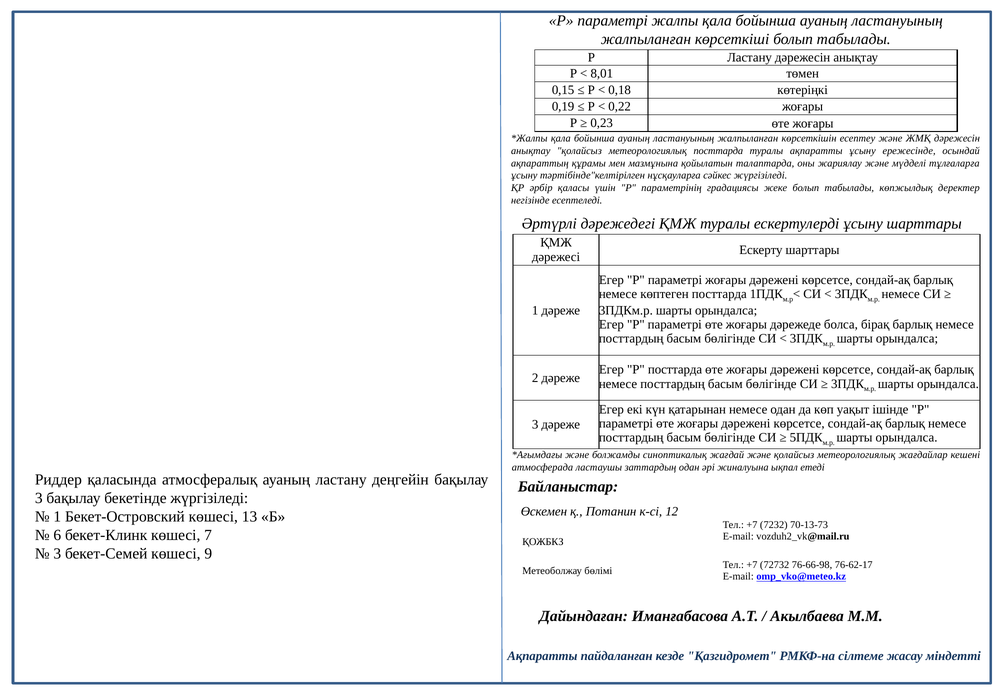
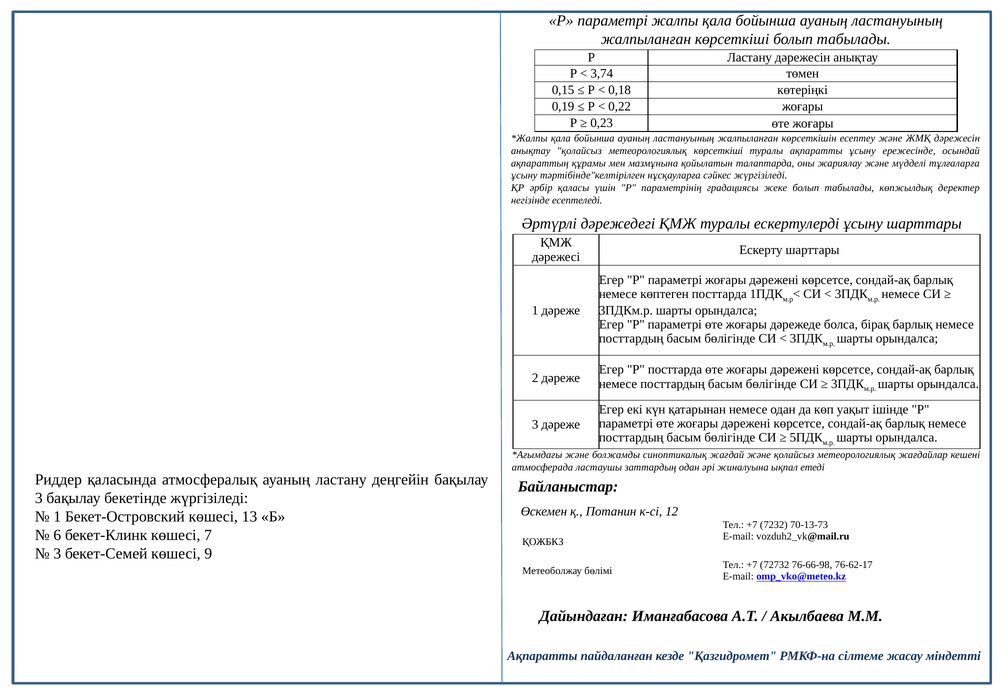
8,01: 8,01 -> 3,74 (602, 73)
метеорологиялық посттарда: посттарда -> көрсеткіші (718, 151)
